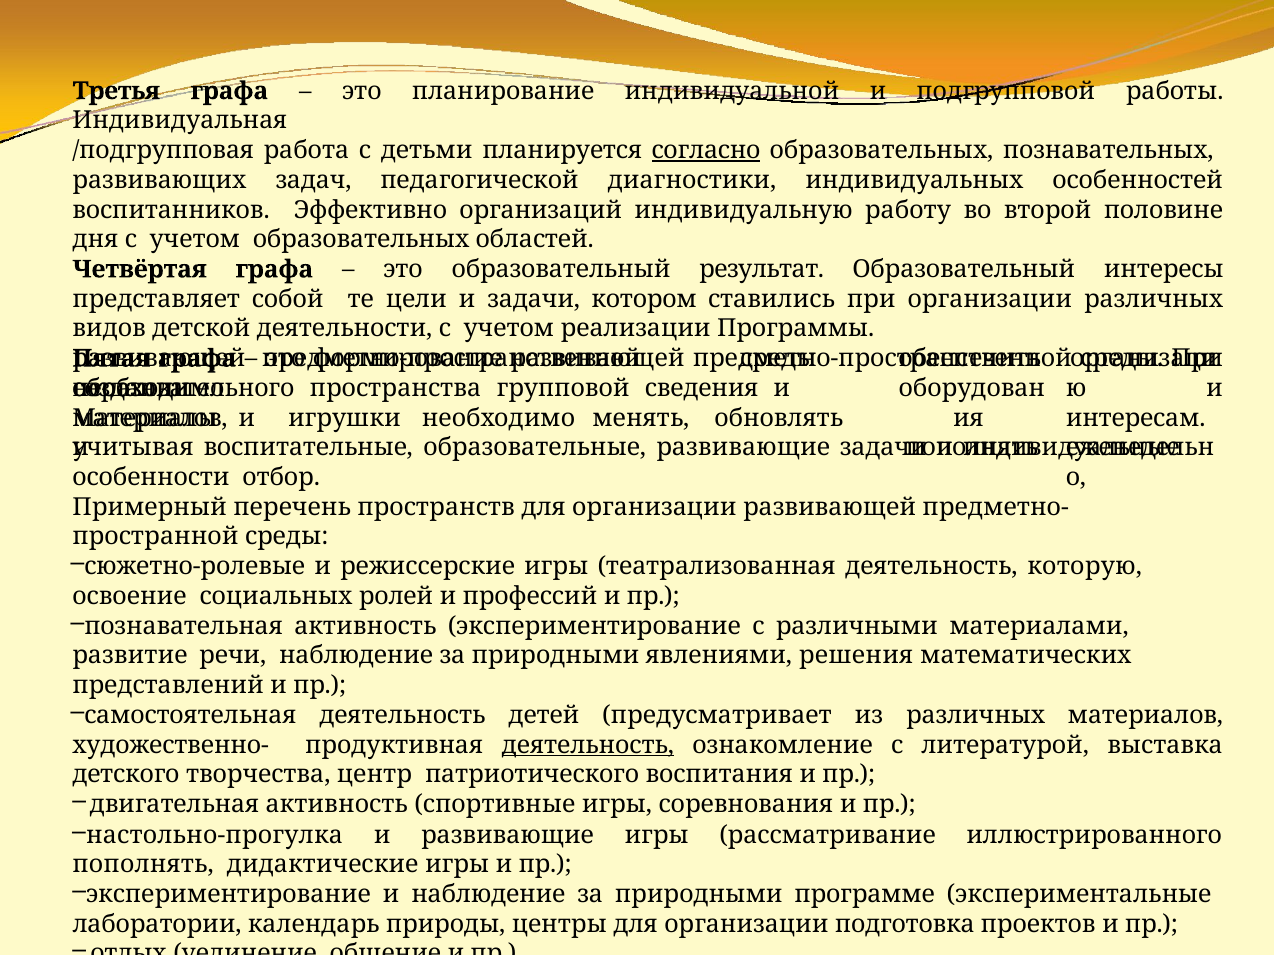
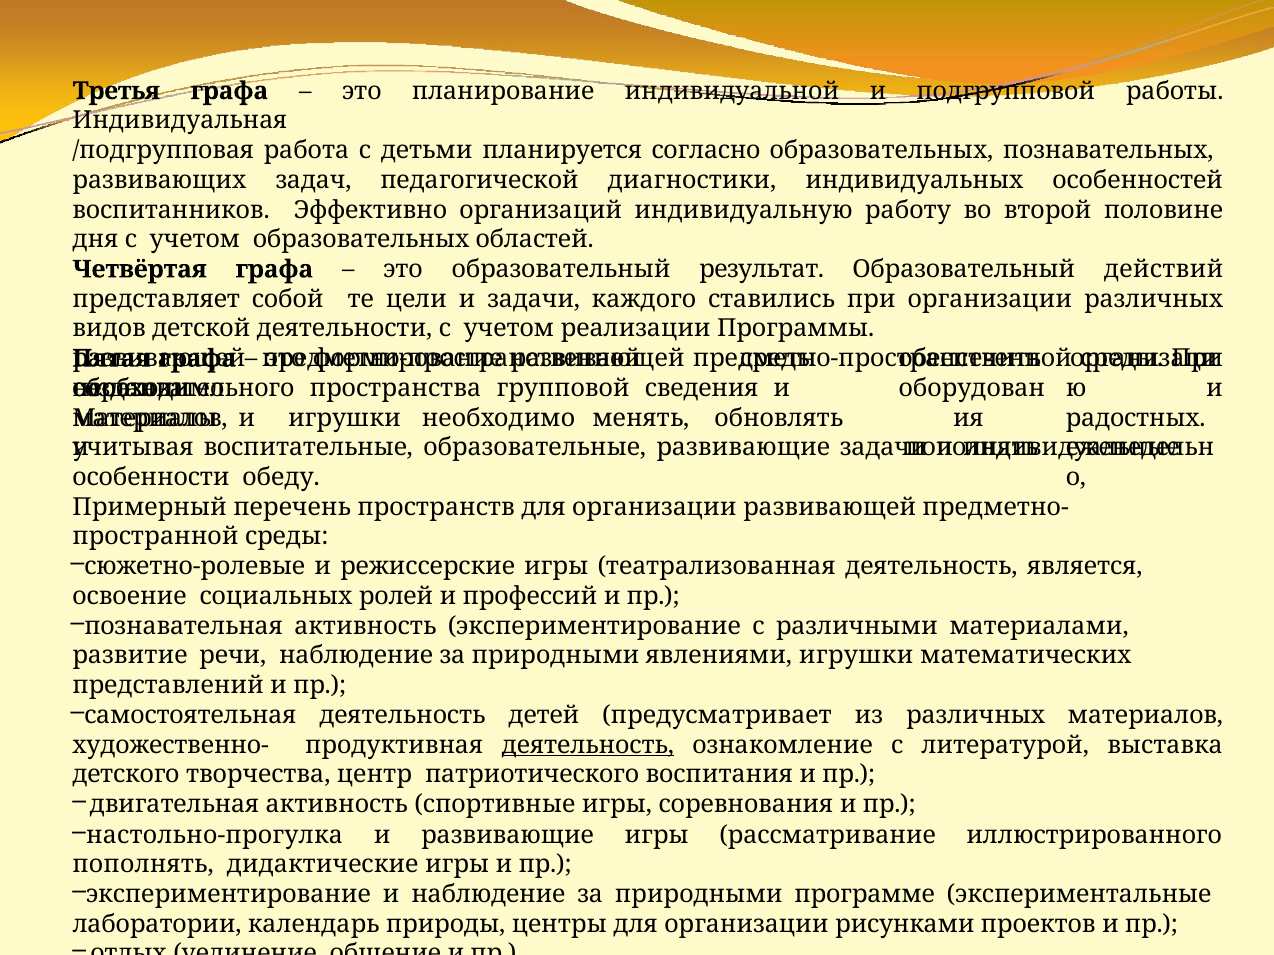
согласно underline: present -> none (706, 150)
интересы: интересы -> действий (1164, 269)
котором: котором -> каждого (644, 299)
интересам: интересам -> радостных (1136, 418)
отбор: отбор -> обеду (281, 478)
которую: которую -> является (1085, 567)
явлениями решения: решения -> игрушки (856, 656)
подготовка: подготовка -> рисунками (905, 925)
